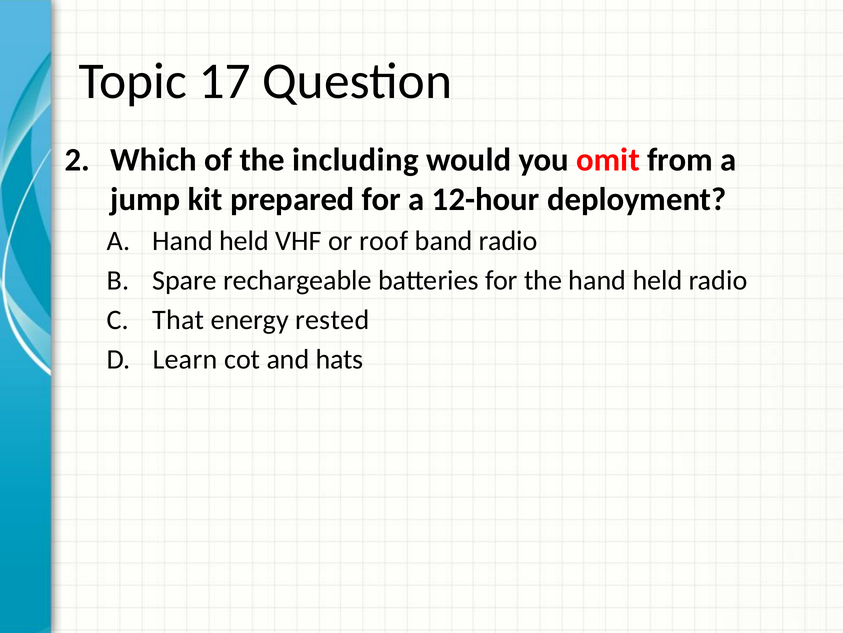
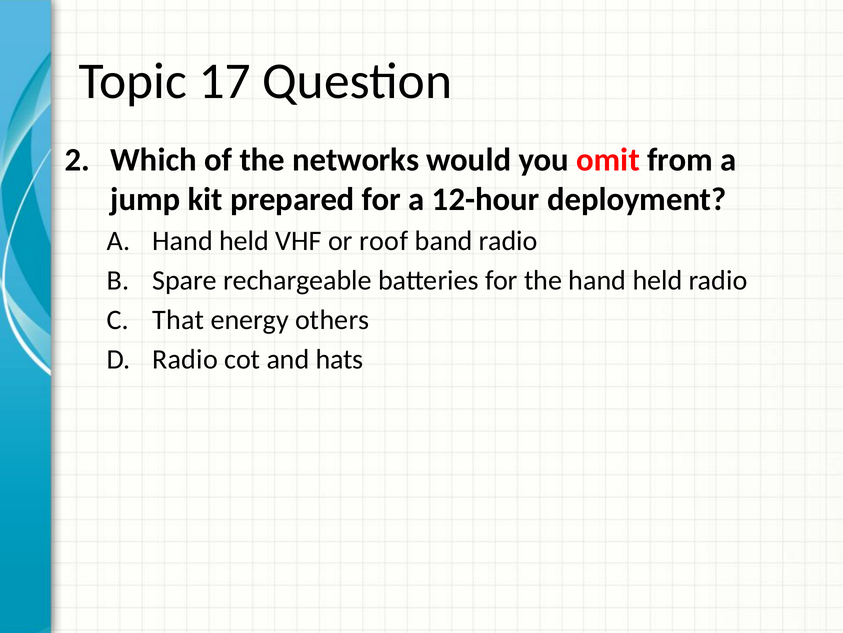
including: including -> networks (356, 160)
rested: rested -> others (332, 320)
Learn: Learn -> Radio (185, 359)
